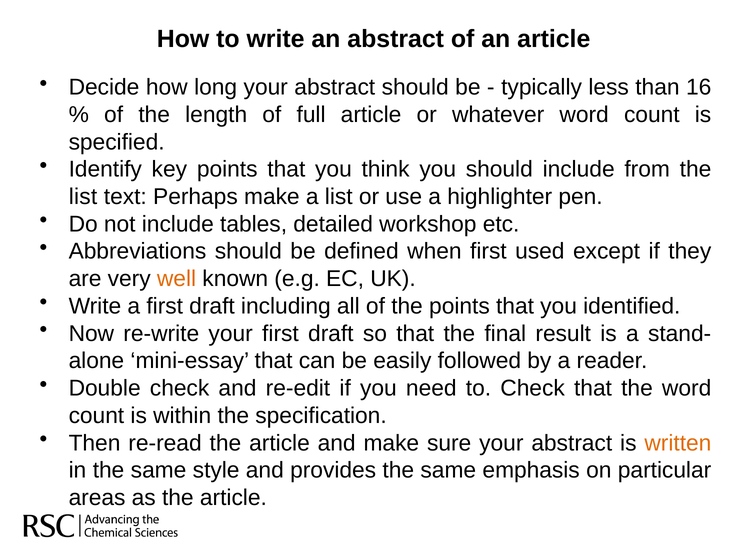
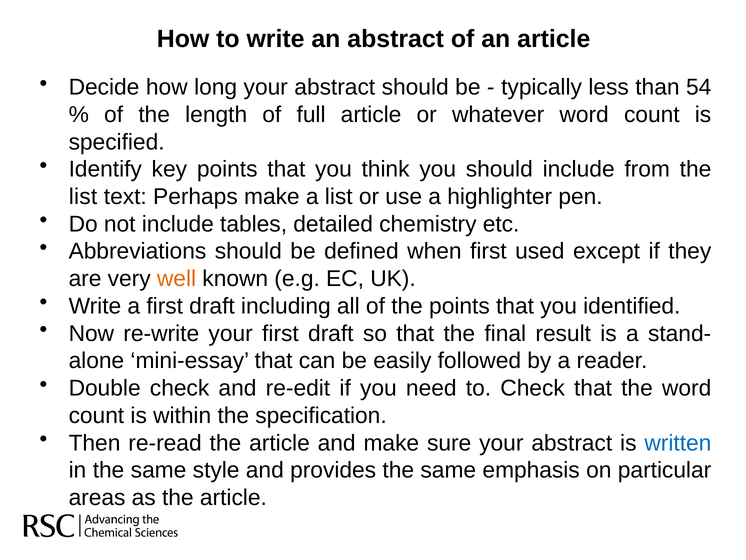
16: 16 -> 54 (699, 87)
workshop: workshop -> chemistry (428, 224)
written colour: orange -> blue (678, 443)
